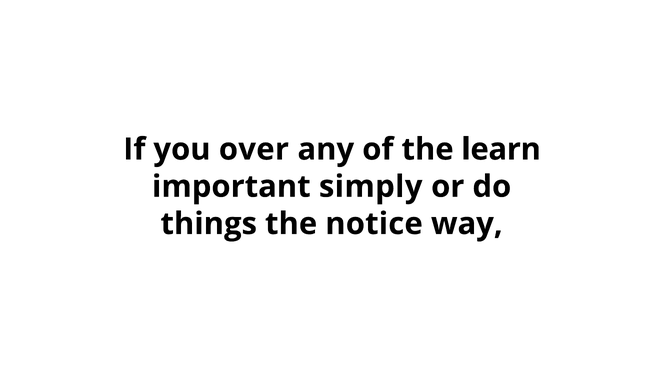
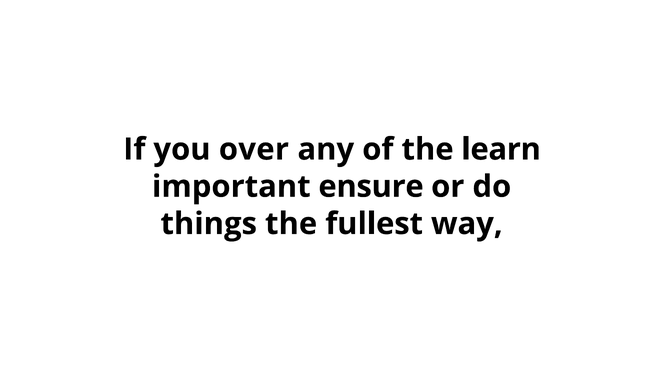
simply: simply -> ensure (371, 186)
notice: notice -> fullest (374, 224)
